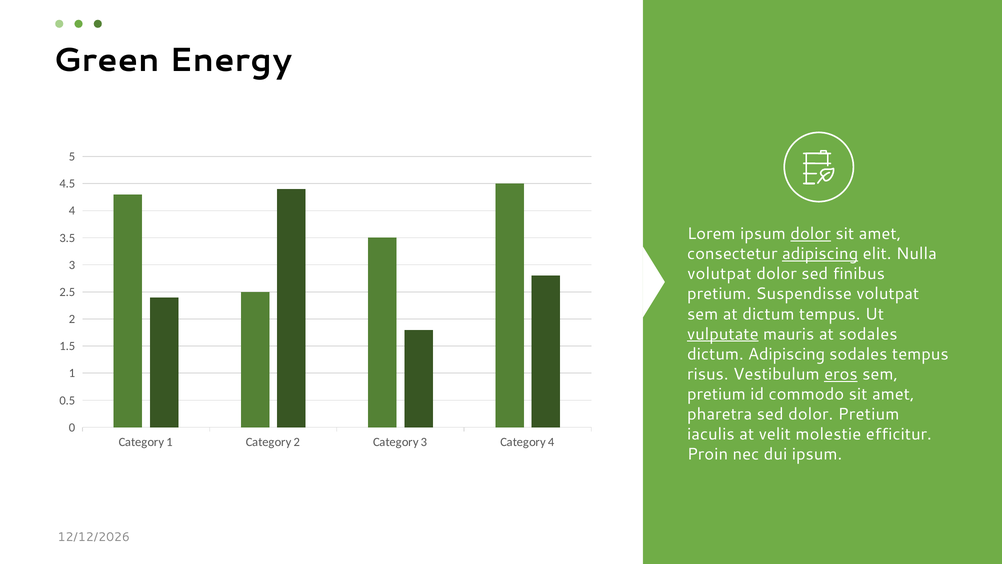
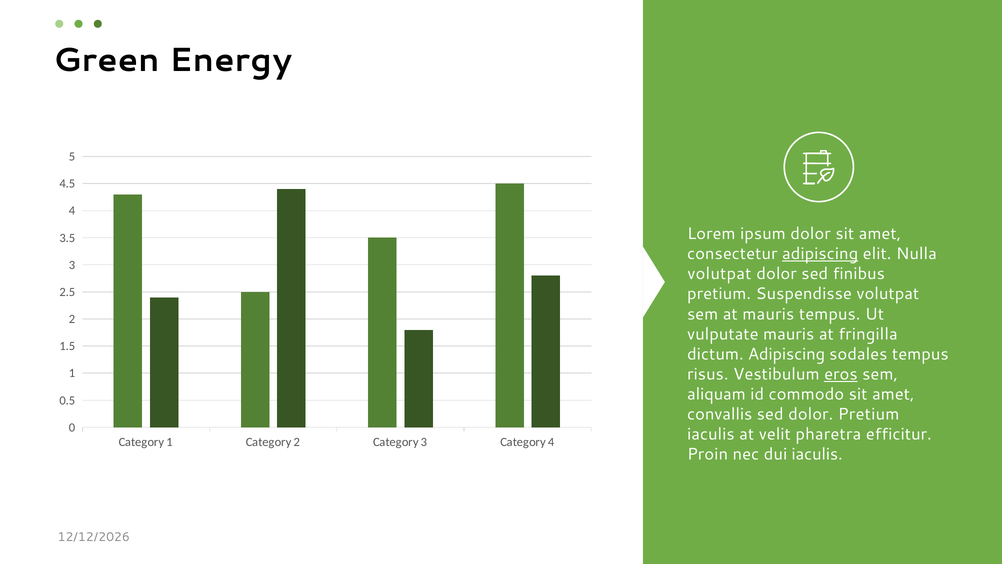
dolor underline: present -> none (811, 234)
at dictum: dictum -> mauris (768, 314)
vulputate underline: present -> none (723, 334)
at sodales: sodales -> fringilla (868, 334)
pretium: pretium -> aliquam (716, 394)
pharetra: pharetra -> convallis (720, 414)
molestie: molestie -> pharetra (828, 434)
dui ipsum: ipsum -> iaculis (817, 454)
